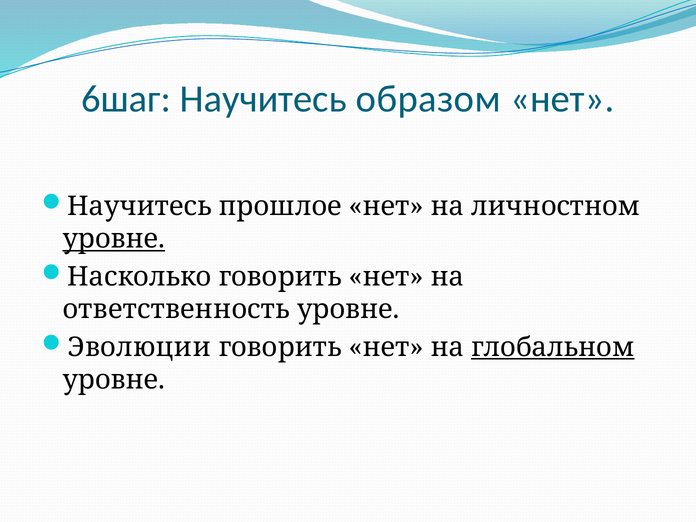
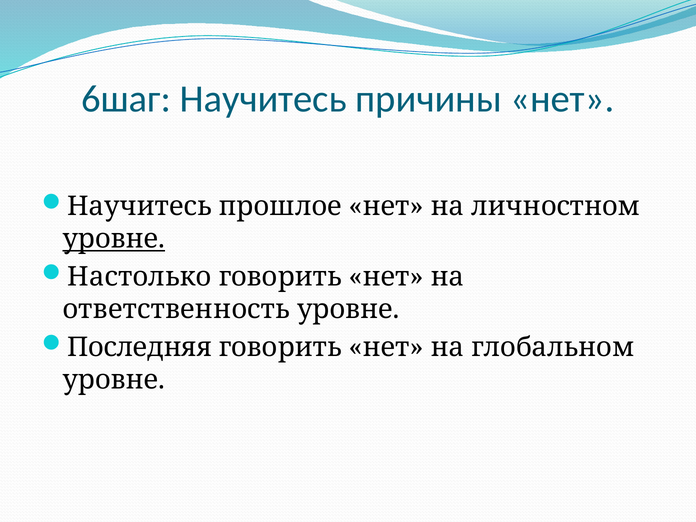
образом: образом -> причины (429, 99)
Насколько: Насколько -> Настолько (139, 277)
Эволюции: Эволюции -> Последняя (140, 347)
глобальном underline: present -> none (553, 347)
